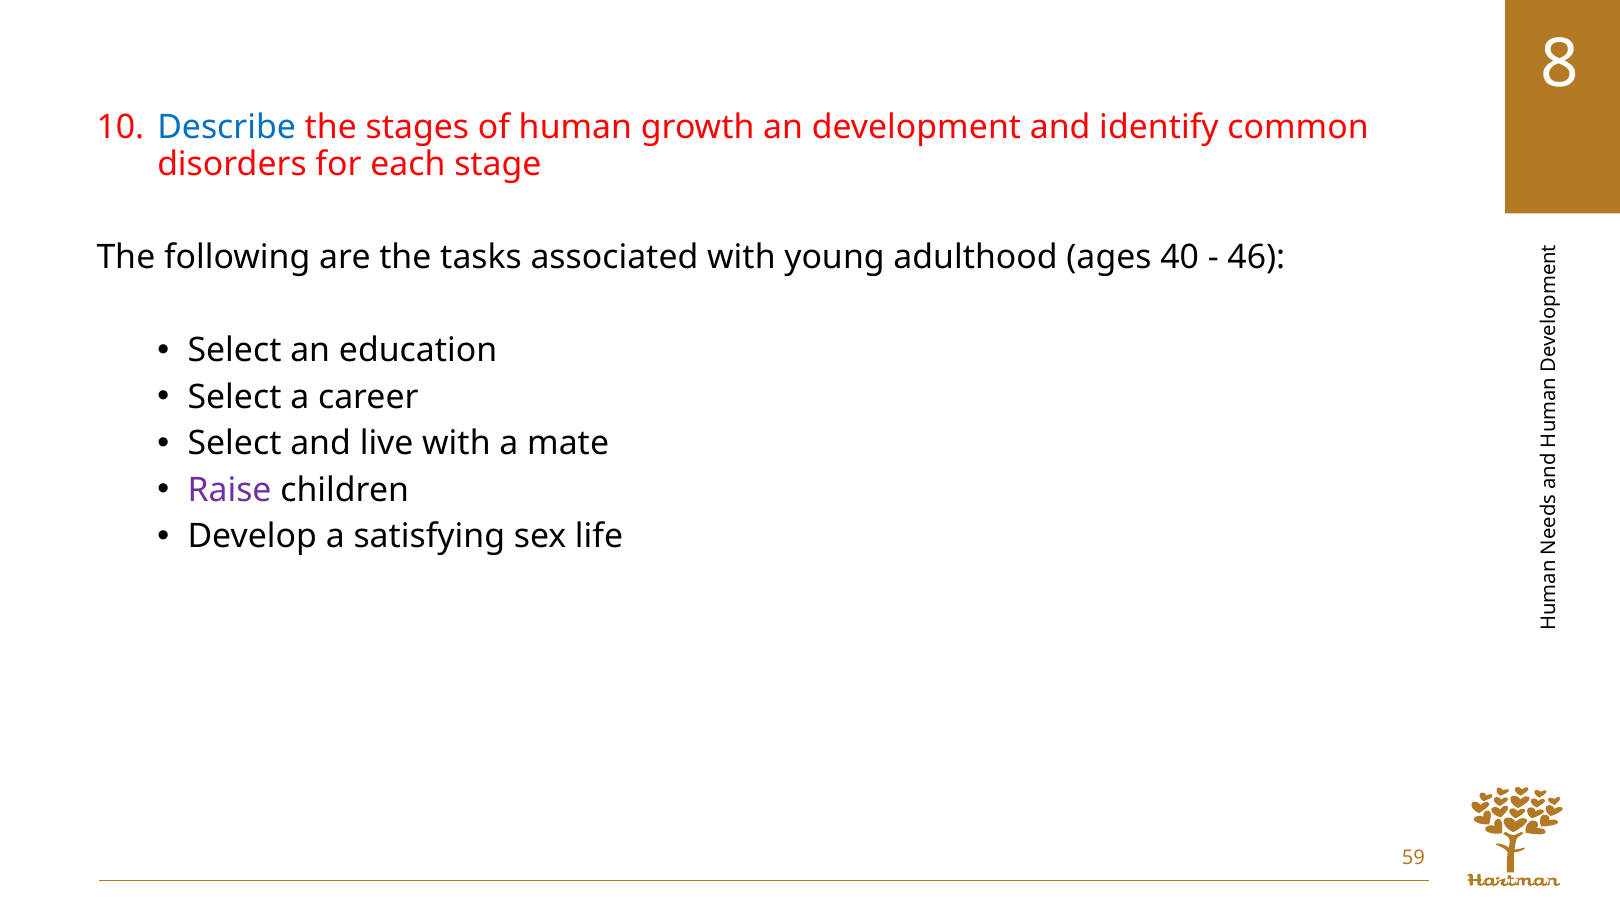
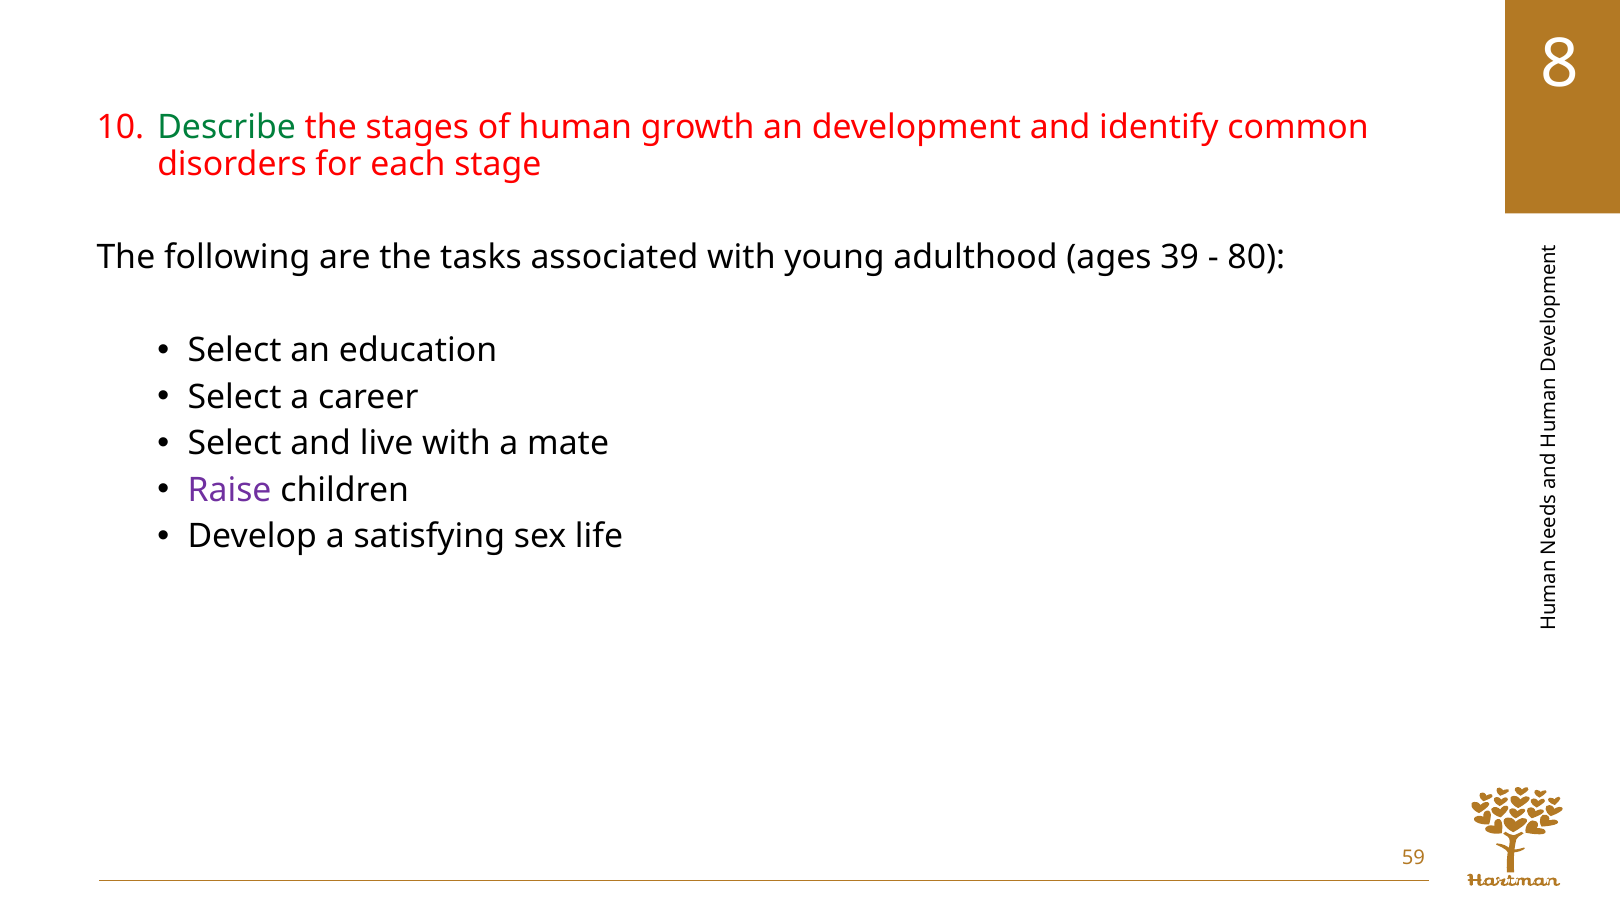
Describe colour: blue -> green (227, 128)
40: 40 -> 39 (1180, 257)
46: 46 -> 80 (1256, 257)
